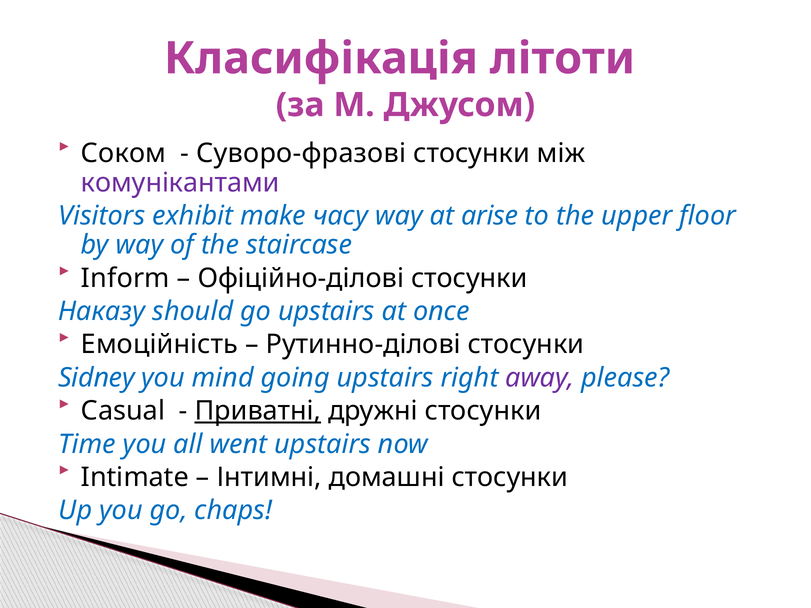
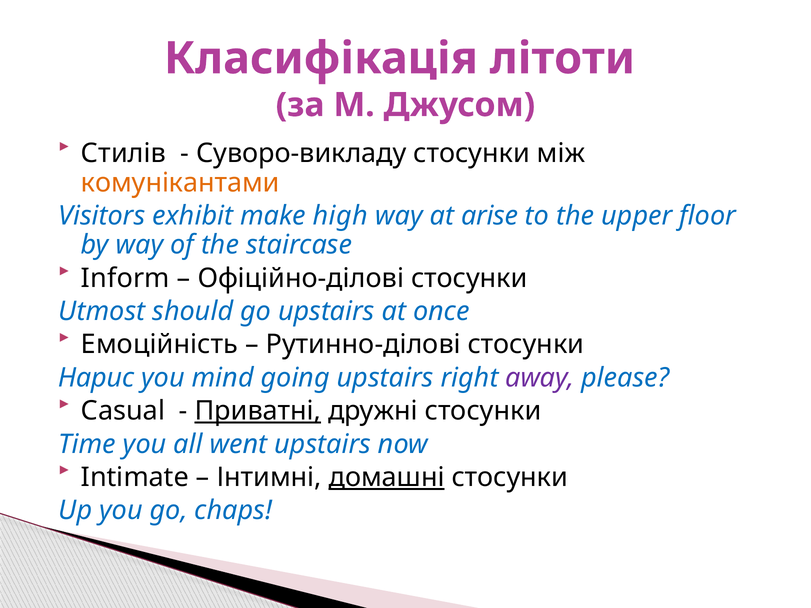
Соком: Соком -> Стилів (124, 153)
Суворо-фразові: Суворо-фразові -> Суворо-викладу (301, 153)
комунікантами colour: purple -> orange (180, 183)
часу: часу -> high (340, 216)
Наказу: Наказу -> Utmost (102, 311)
Sidney: Sidney -> Нарис (96, 378)
домашні underline: none -> present (387, 478)
